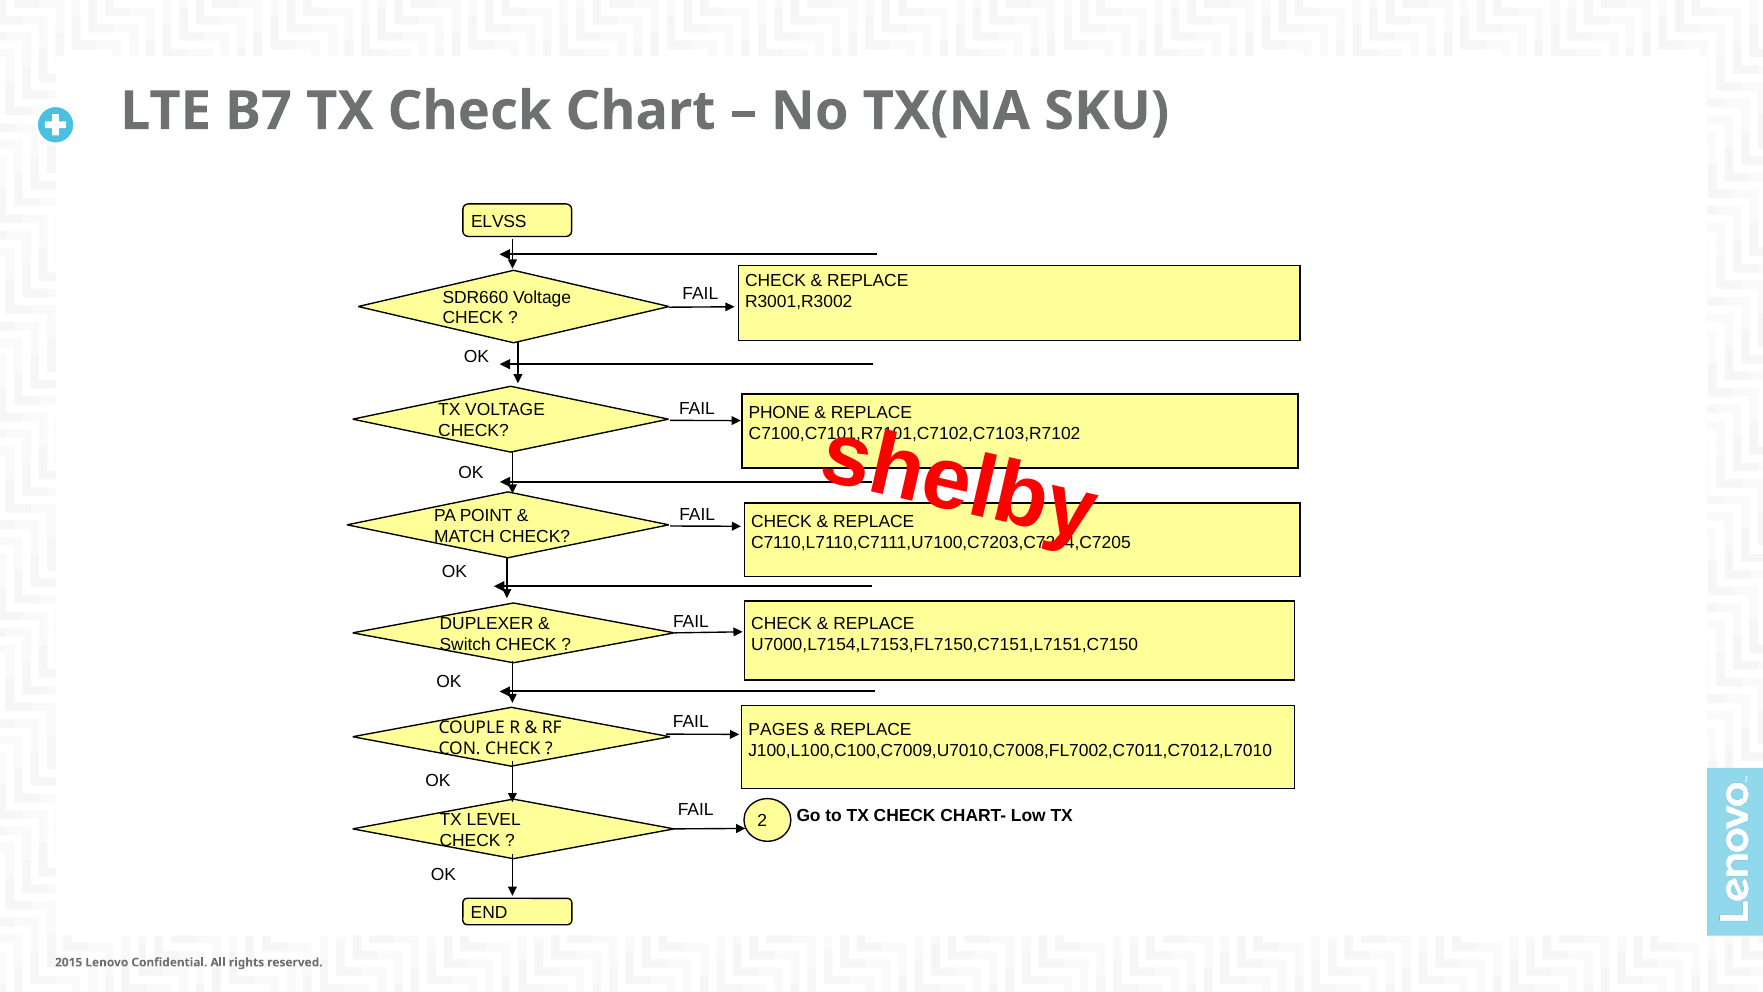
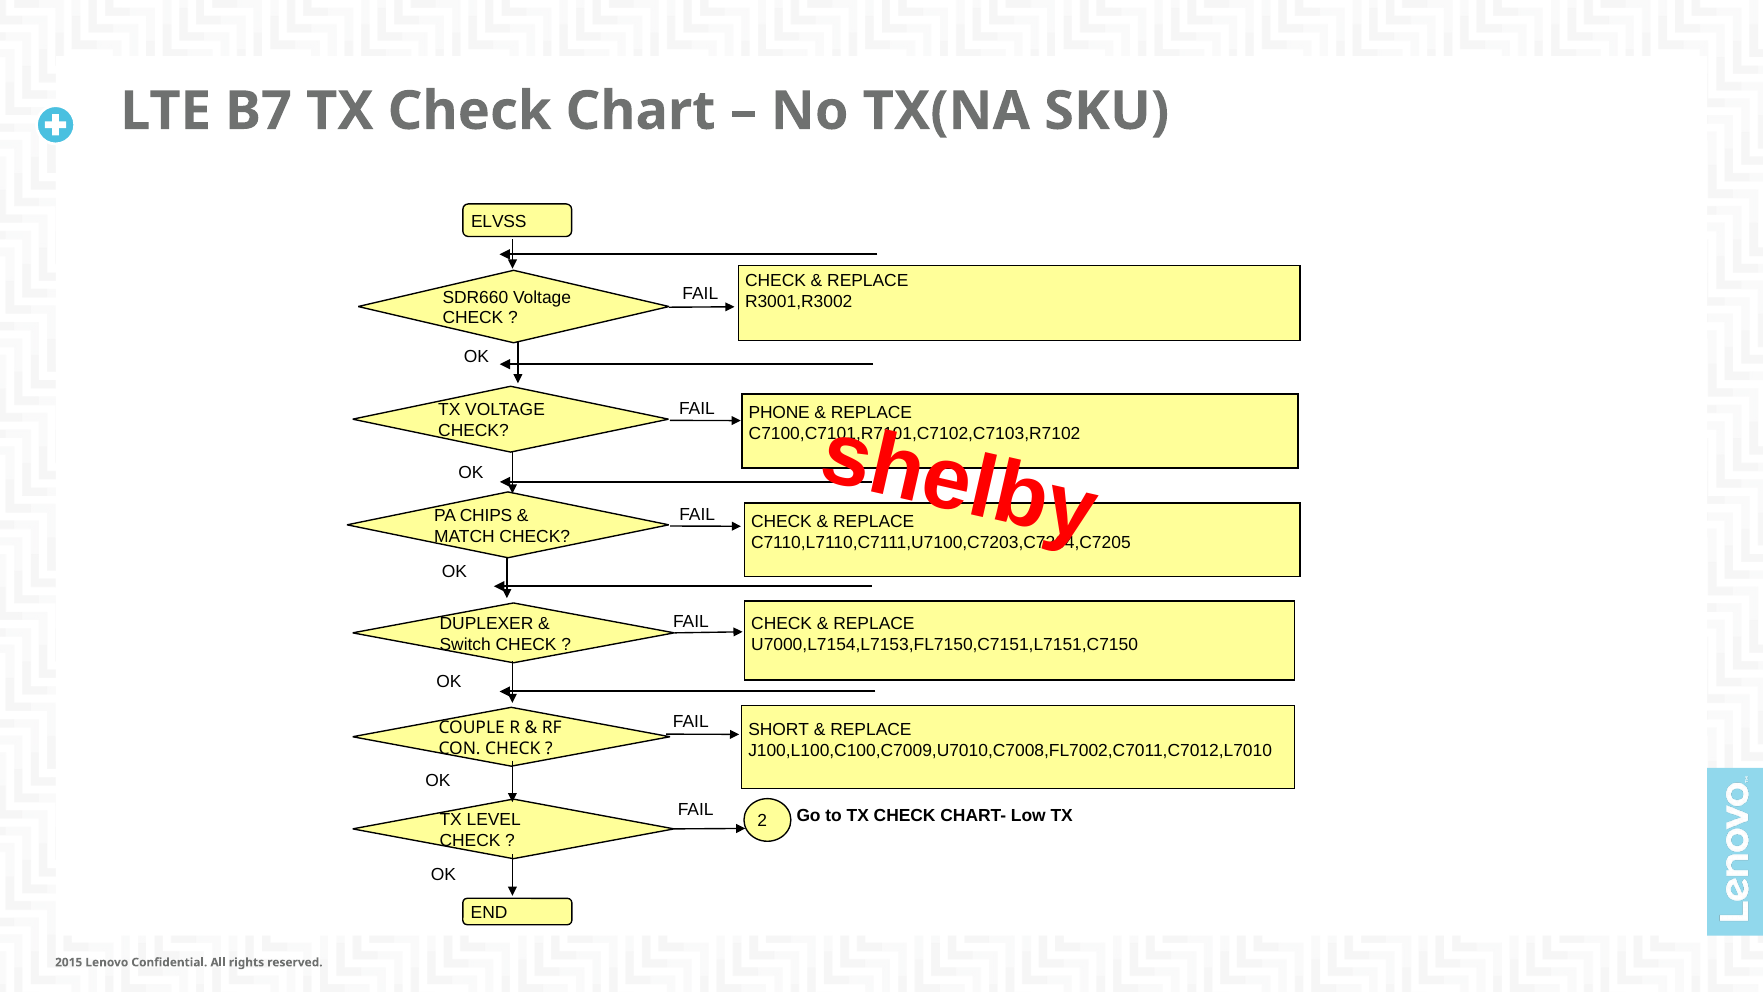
POINT: POINT -> CHIPS (486, 515)
PAGES: PAGES -> SHORT (779, 730)
